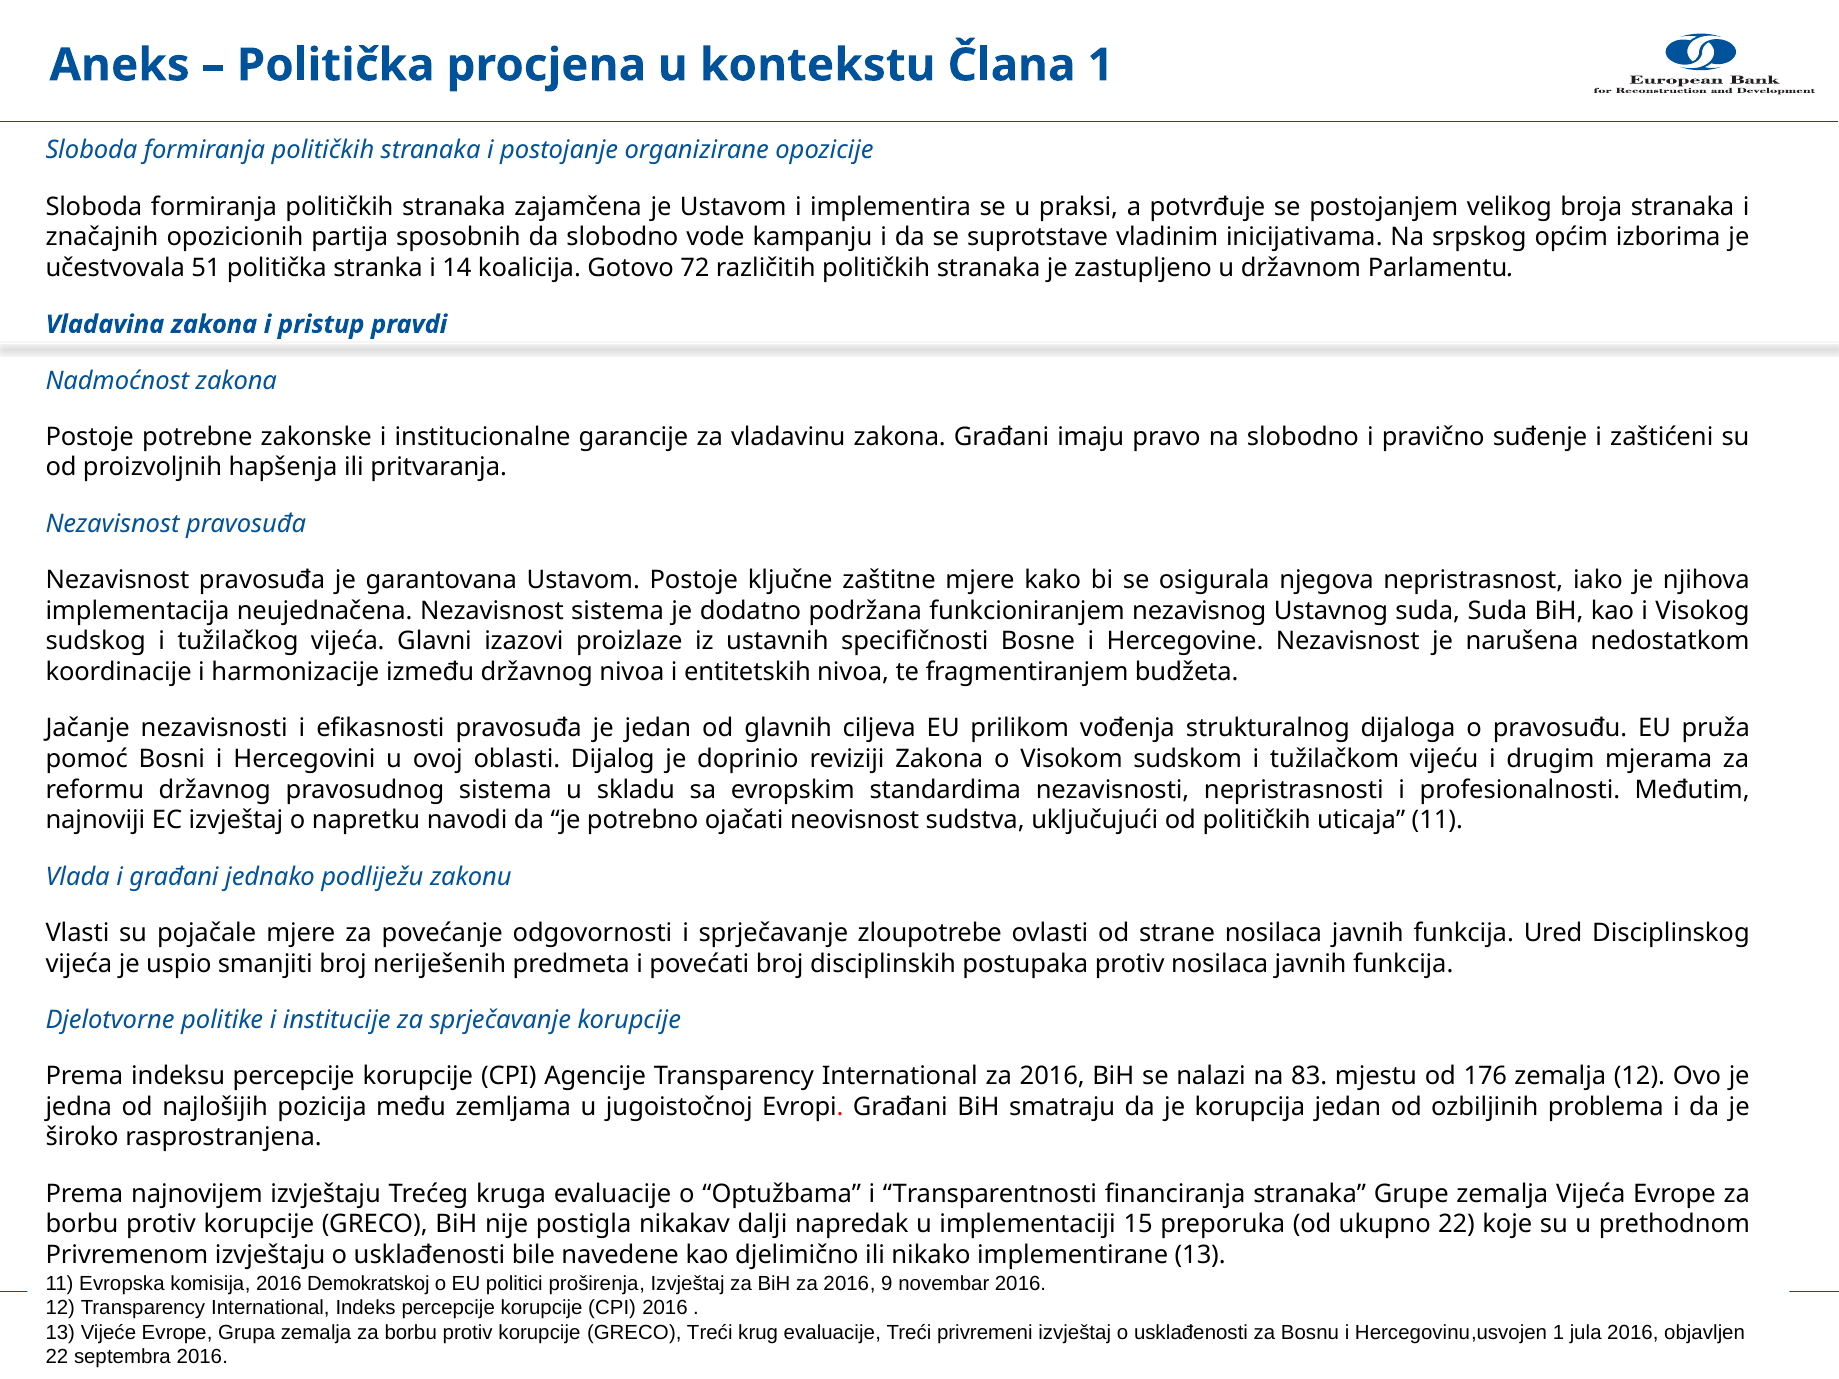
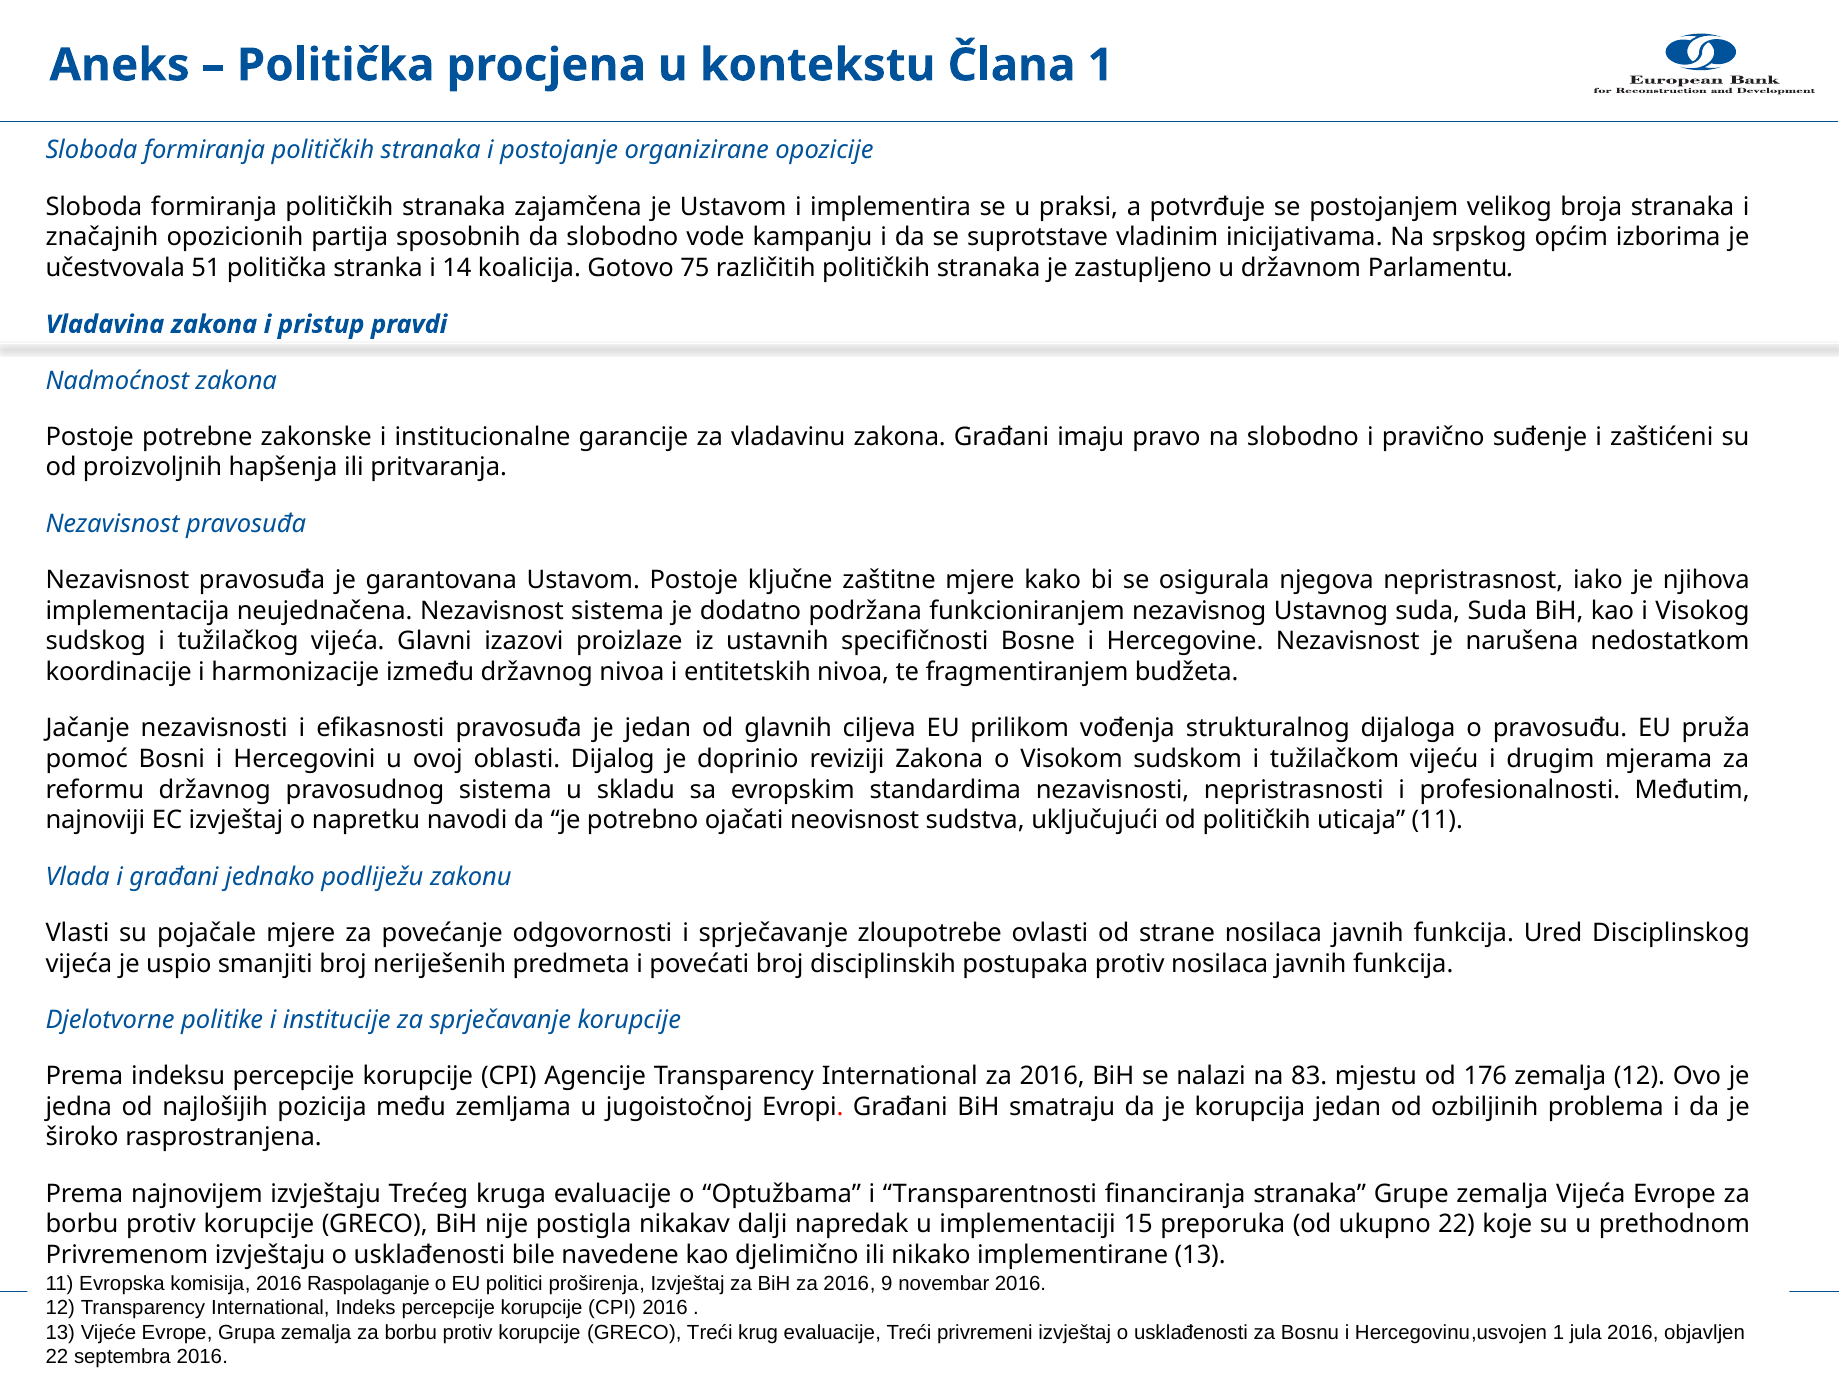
72: 72 -> 75 (695, 268)
Demokratskoj: Demokratskoj -> Raspolaganje (368, 1284)
